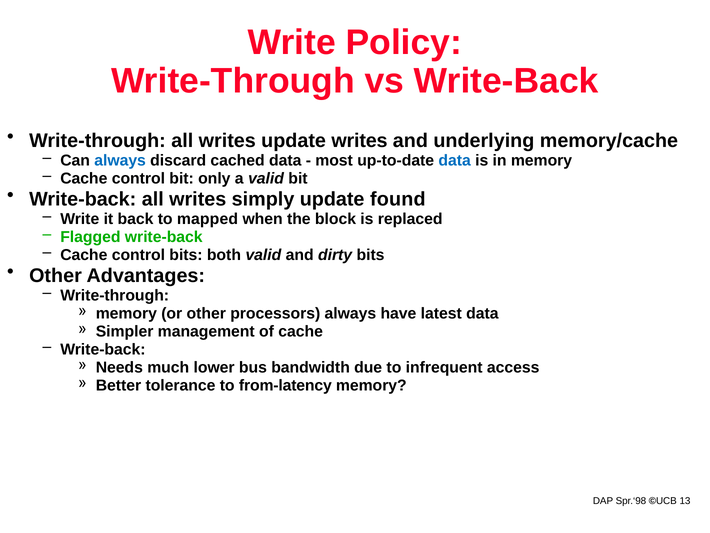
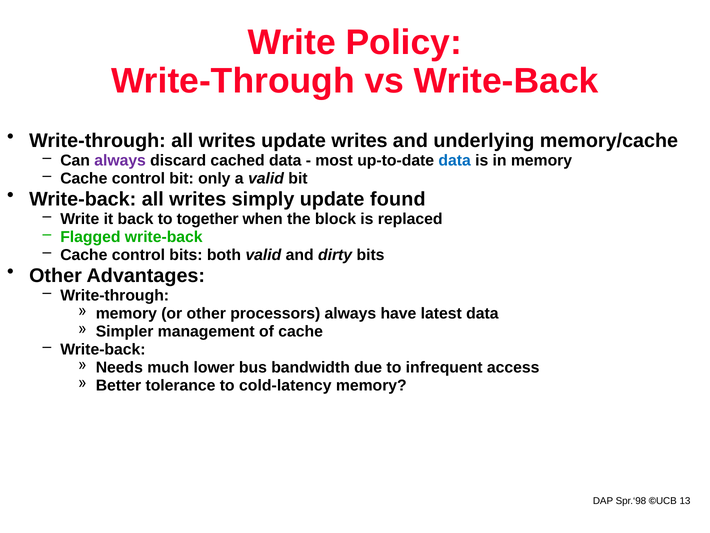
always colour: blue -> purple (120, 160)
mapped: mapped -> together (208, 219)
from-latency: from-latency -> cold-latency (285, 385)
